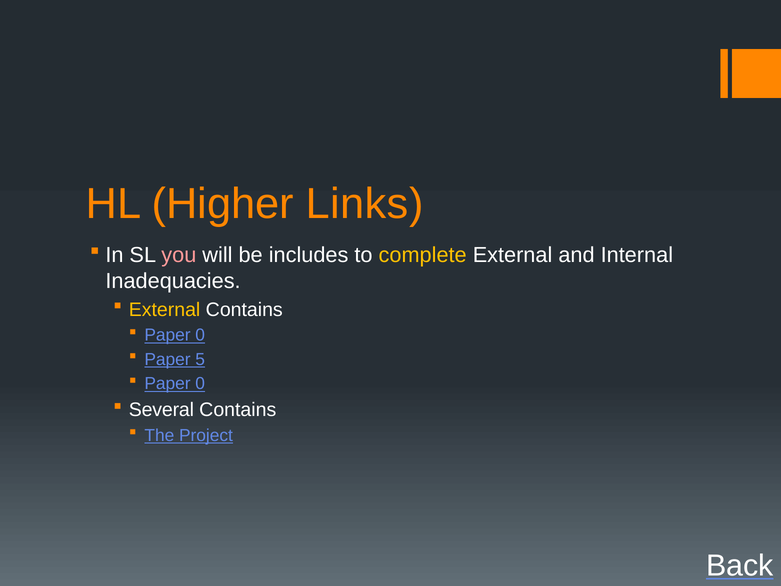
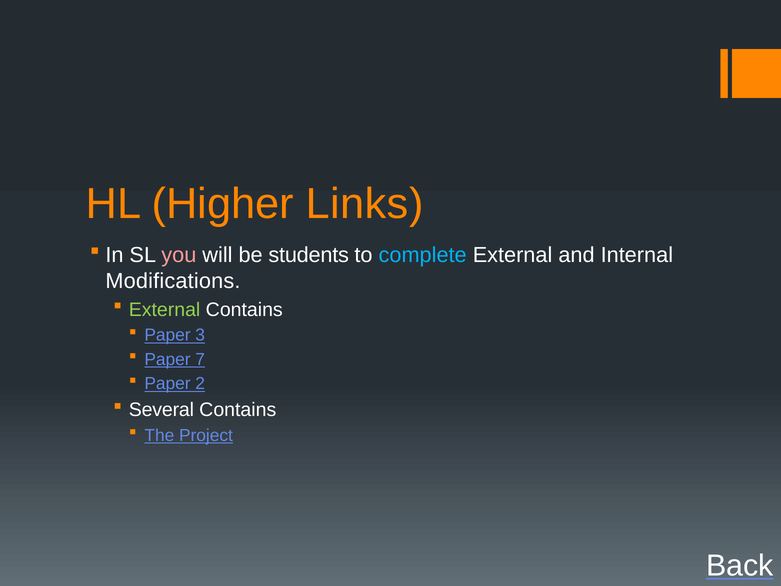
includes: includes -> students (309, 255)
complete colour: yellow -> light blue (423, 255)
Inadequacies: Inadequacies -> Modifications (173, 281)
External colour: yellow -> light green (165, 310)
0: 0 -> 3 (200, 335)
5: 5 -> 7 (200, 359)
0: 0 -> 2 (200, 384)
